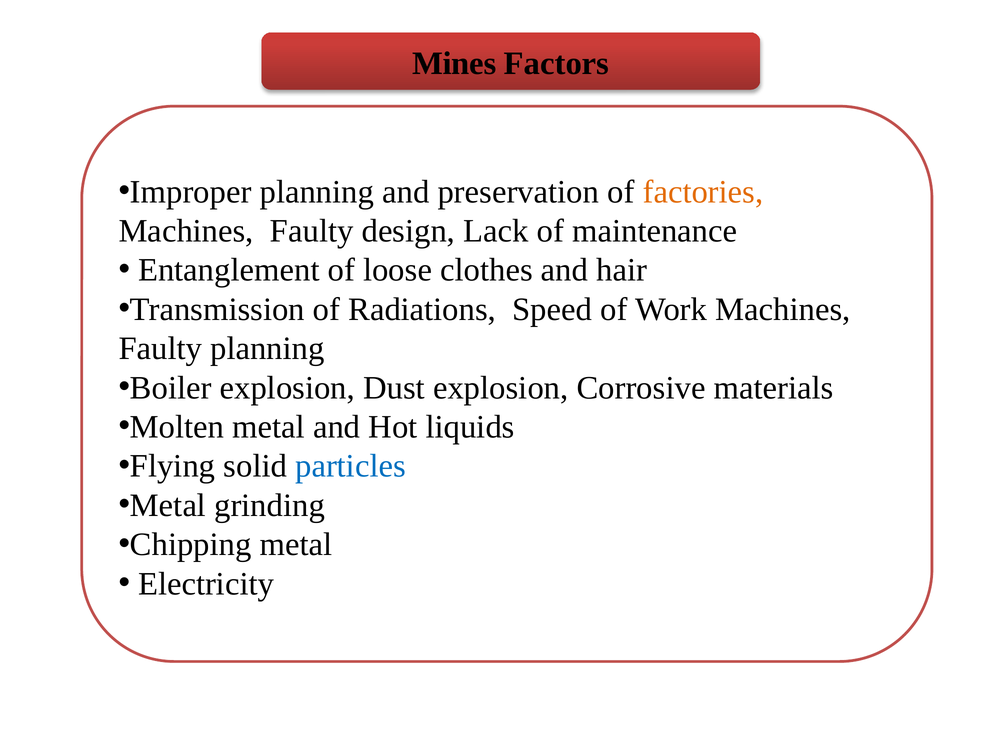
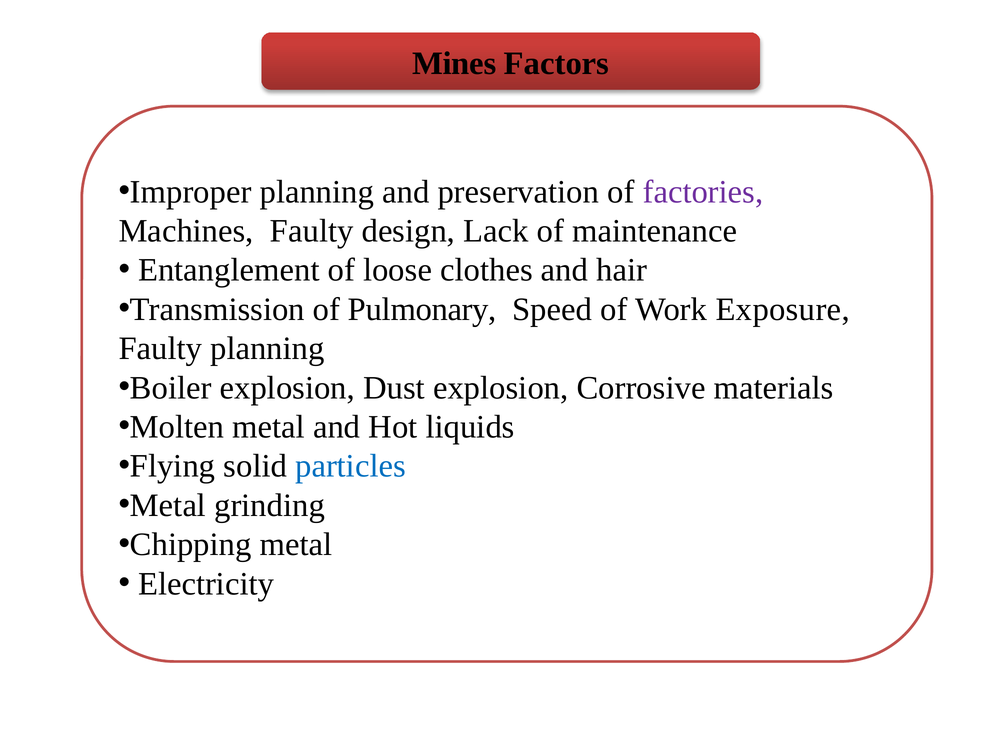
factories colour: orange -> purple (703, 192)
Radiations: Radiations -> Pulmonary (422, 310)
Work Machines: Machines -> Exposure (783, 310)
